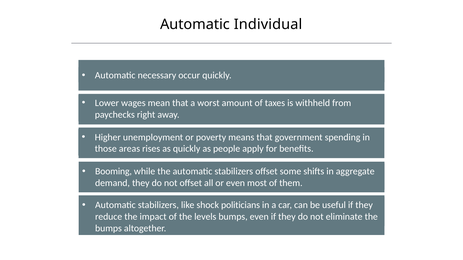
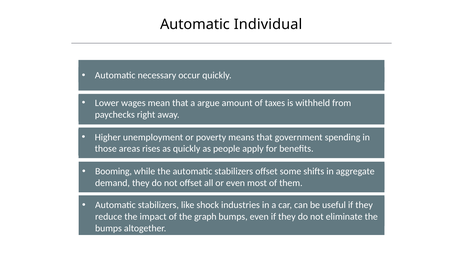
worst: worst -> argue (208, 103)
politicians: politicians -> industries (240, 205)
levels: levels -> graph (205, 217)
